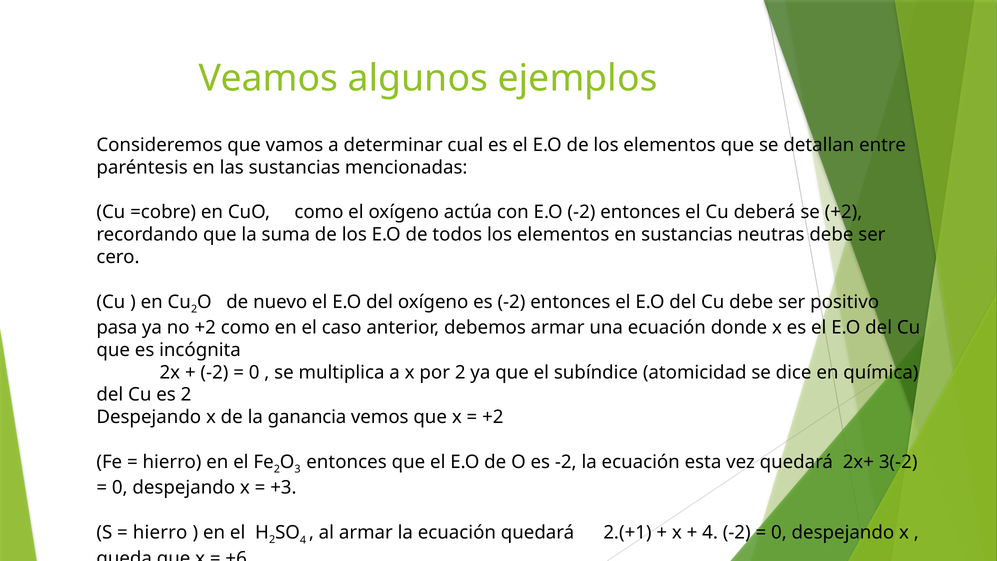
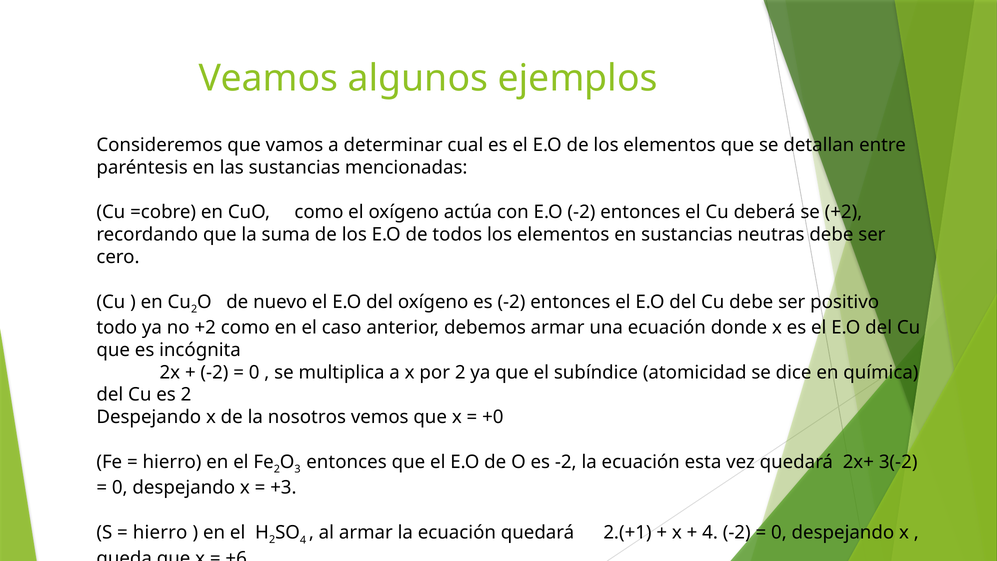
pasa: pasa -> todo (117, 327)
ganancia: ganancia -> nosotros (307, 417)
+2: +2 -> +0 (493, 417)
